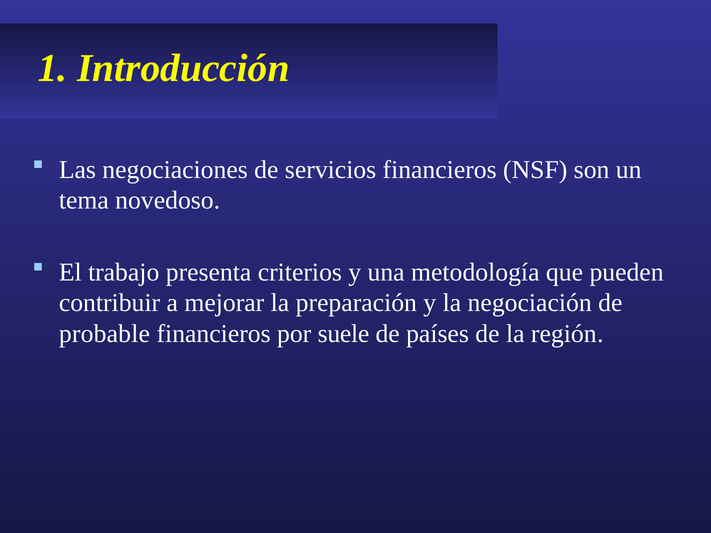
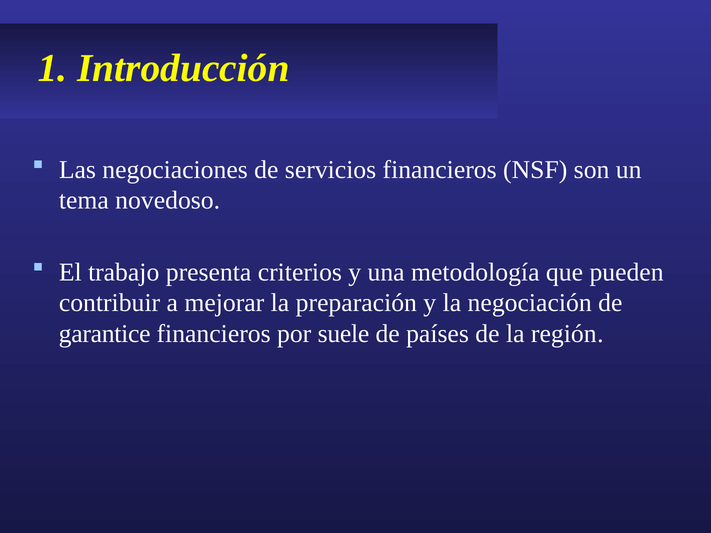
probable: probable -> garantice (105, 334)
